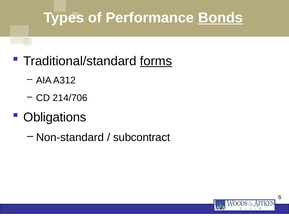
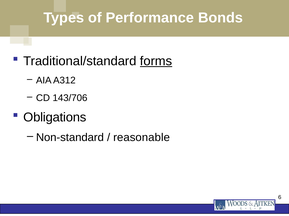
Bonds underline: present -> none (220, 18)
214/706: 214/706 -> 143/706 (70, 98)
subcontract: subcontract -> reasonable (142, 138)
